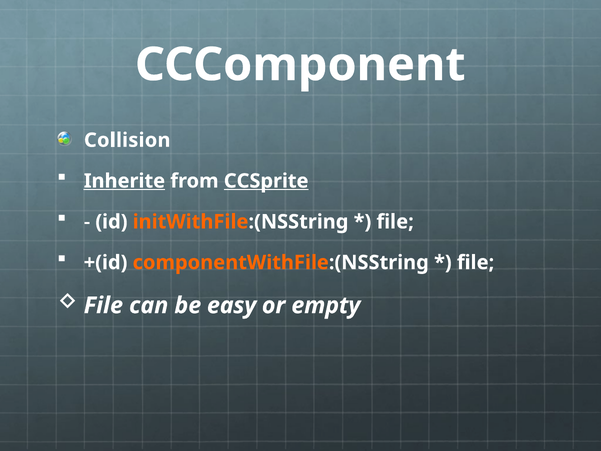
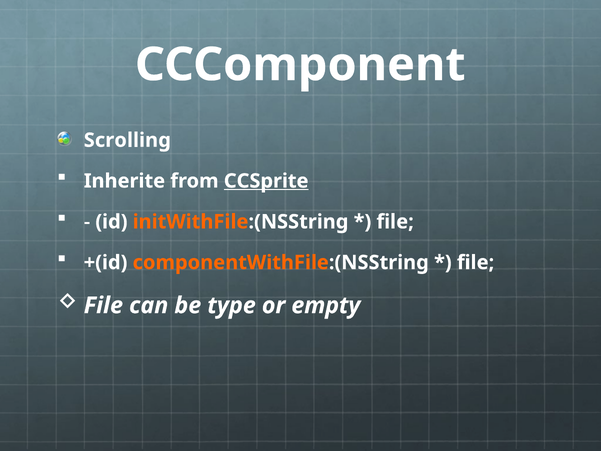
Collision: Collision -> Scrolling (127, 140)
Inherite underline: present -> none (124, 181)
easy: easy -> type (232, 305)
